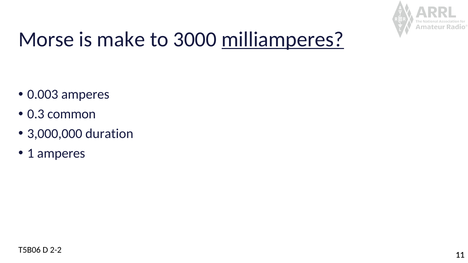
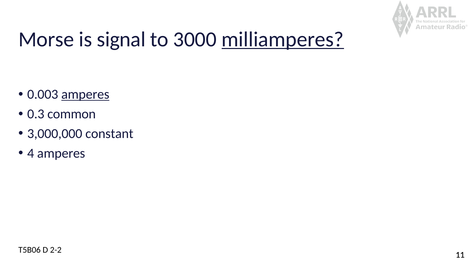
make: make -> signal (121, 39)
amperes underline: none -> present (85, 95)
duration: duration -> constant (109, 134)
1: 1 -> 4 (31, 153)
